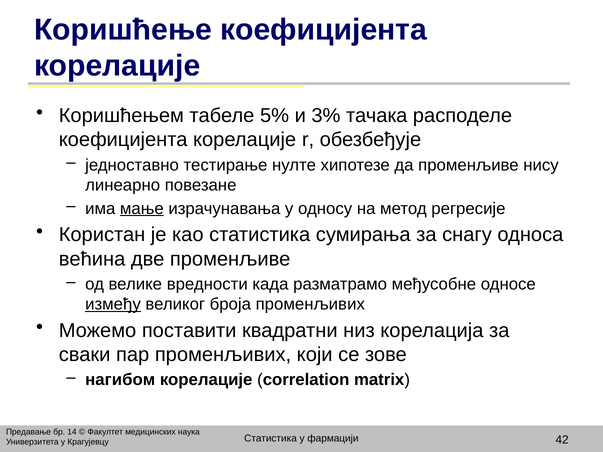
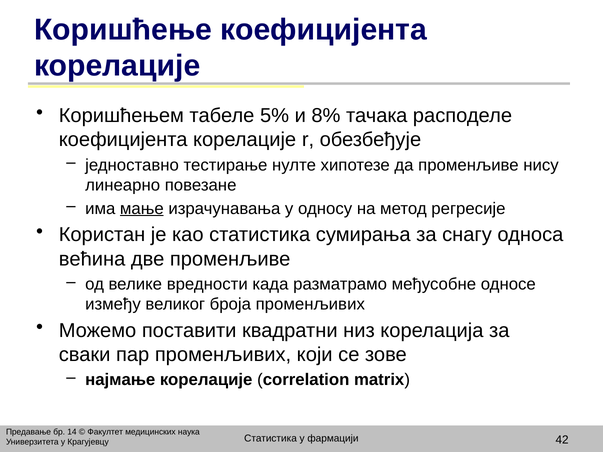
3%: 3% -> 8% (326, 116)
између underline: present -> none (113, 304)
нагибом: нагибом -> најмање (120, 380)
